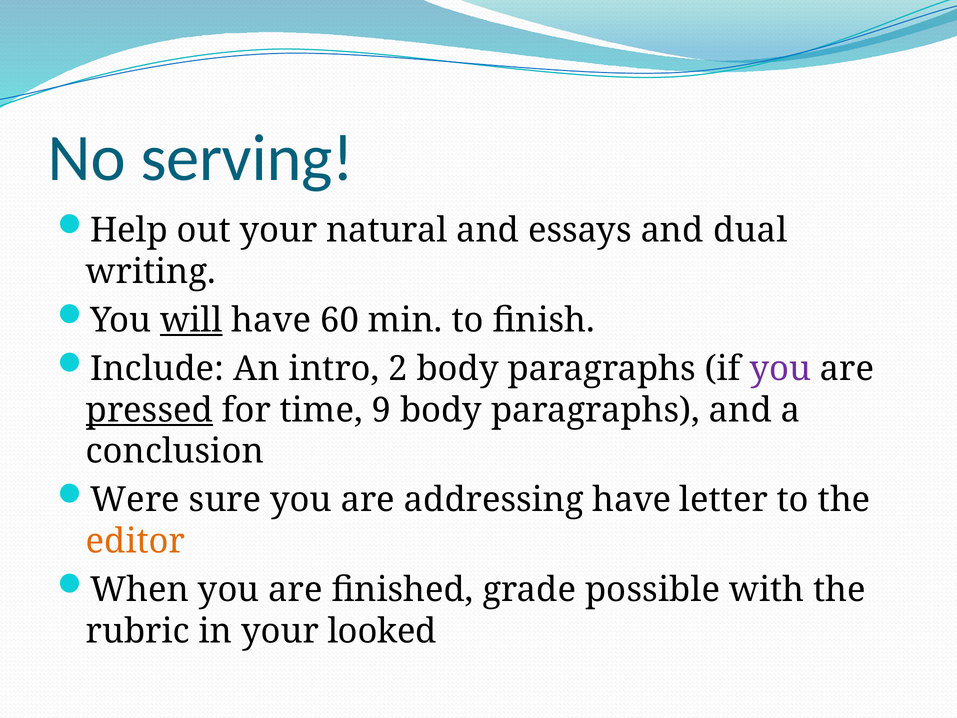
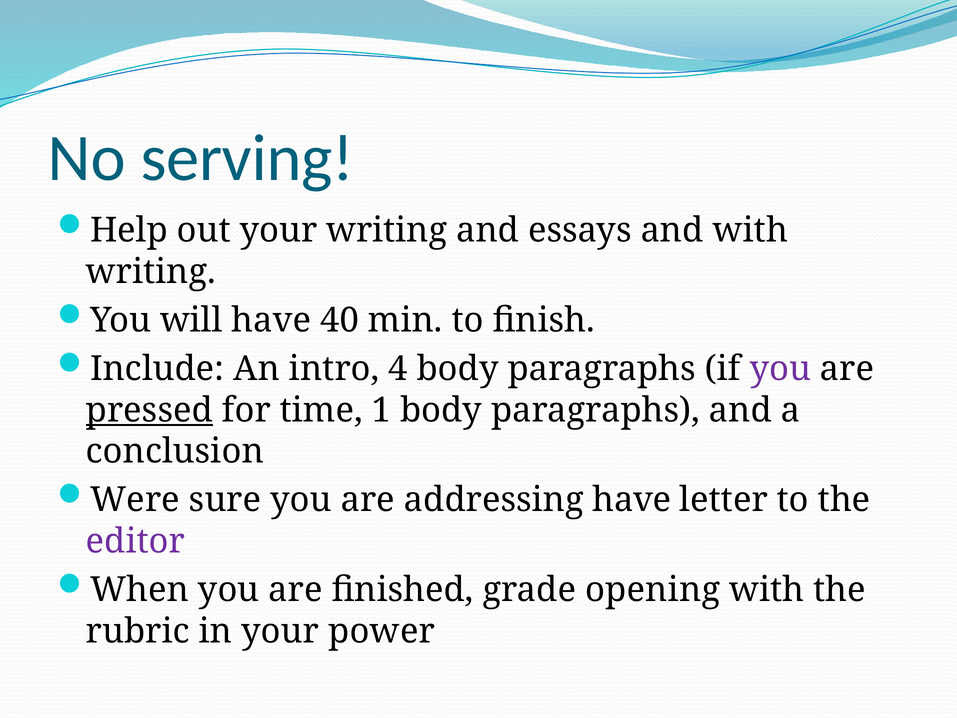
your natural: natural -> writing (387, 230)
and dual: dual -> with (750, 230)
will underline: present -> none (191, 320)
60: 60 -> 40 (340, 320)
2: 2 -> 4 (398, 369)
9: 9 -> 1 (381, 410)
editor colour: orange -> purple (136, 541)
possible: possible -> opening (653, 590)
looked: looked -> power (382, 631)
